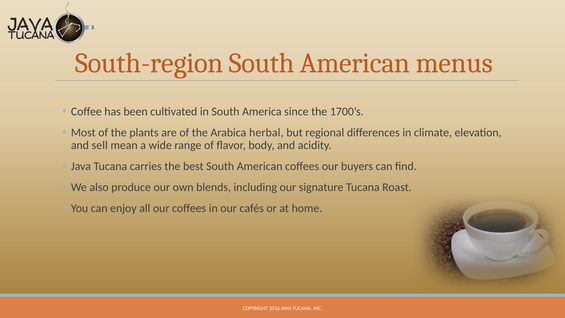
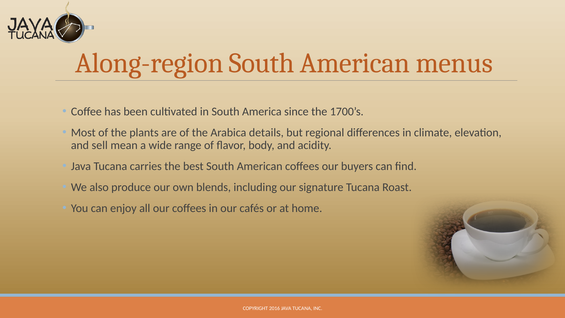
South-region: South-region -> Along-region (149, 63)
herbal: herbal -> details (266, 132)
